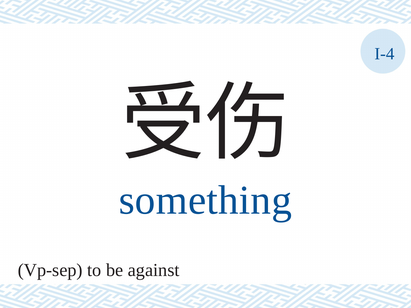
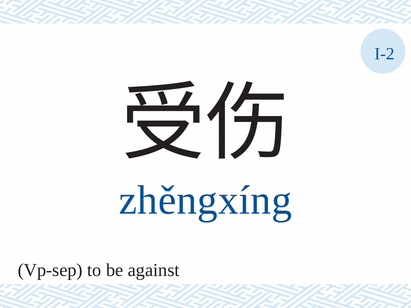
I-4: I-4 -> I-2 (384, 54)
something: something -> zhěngxíng (205, 201)
